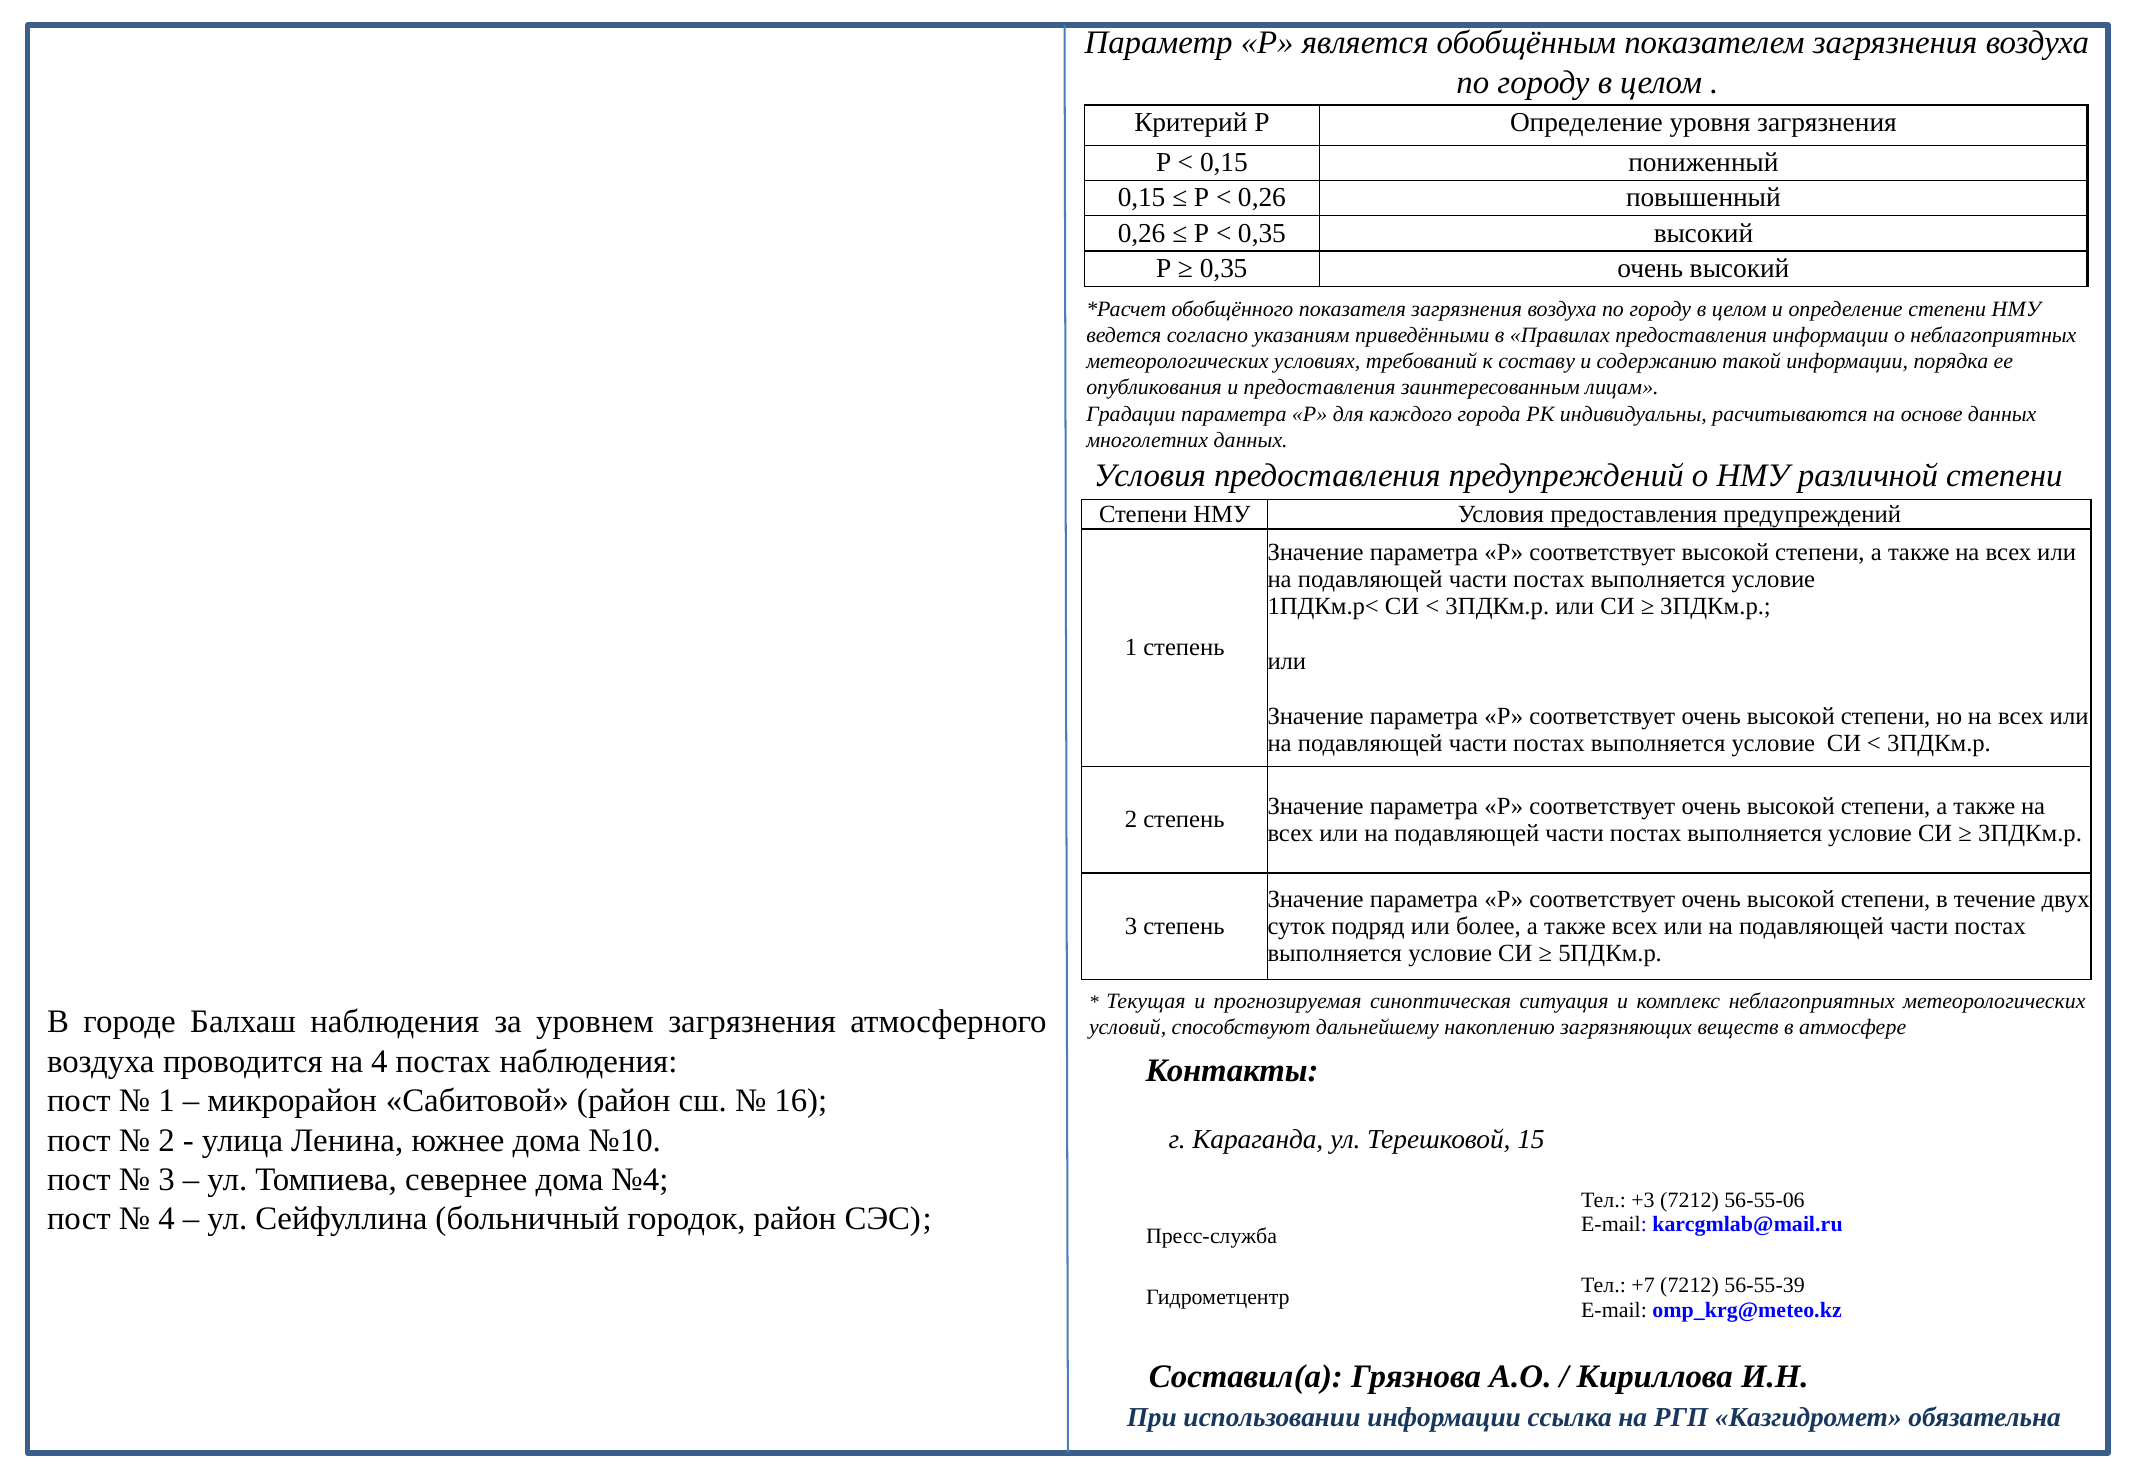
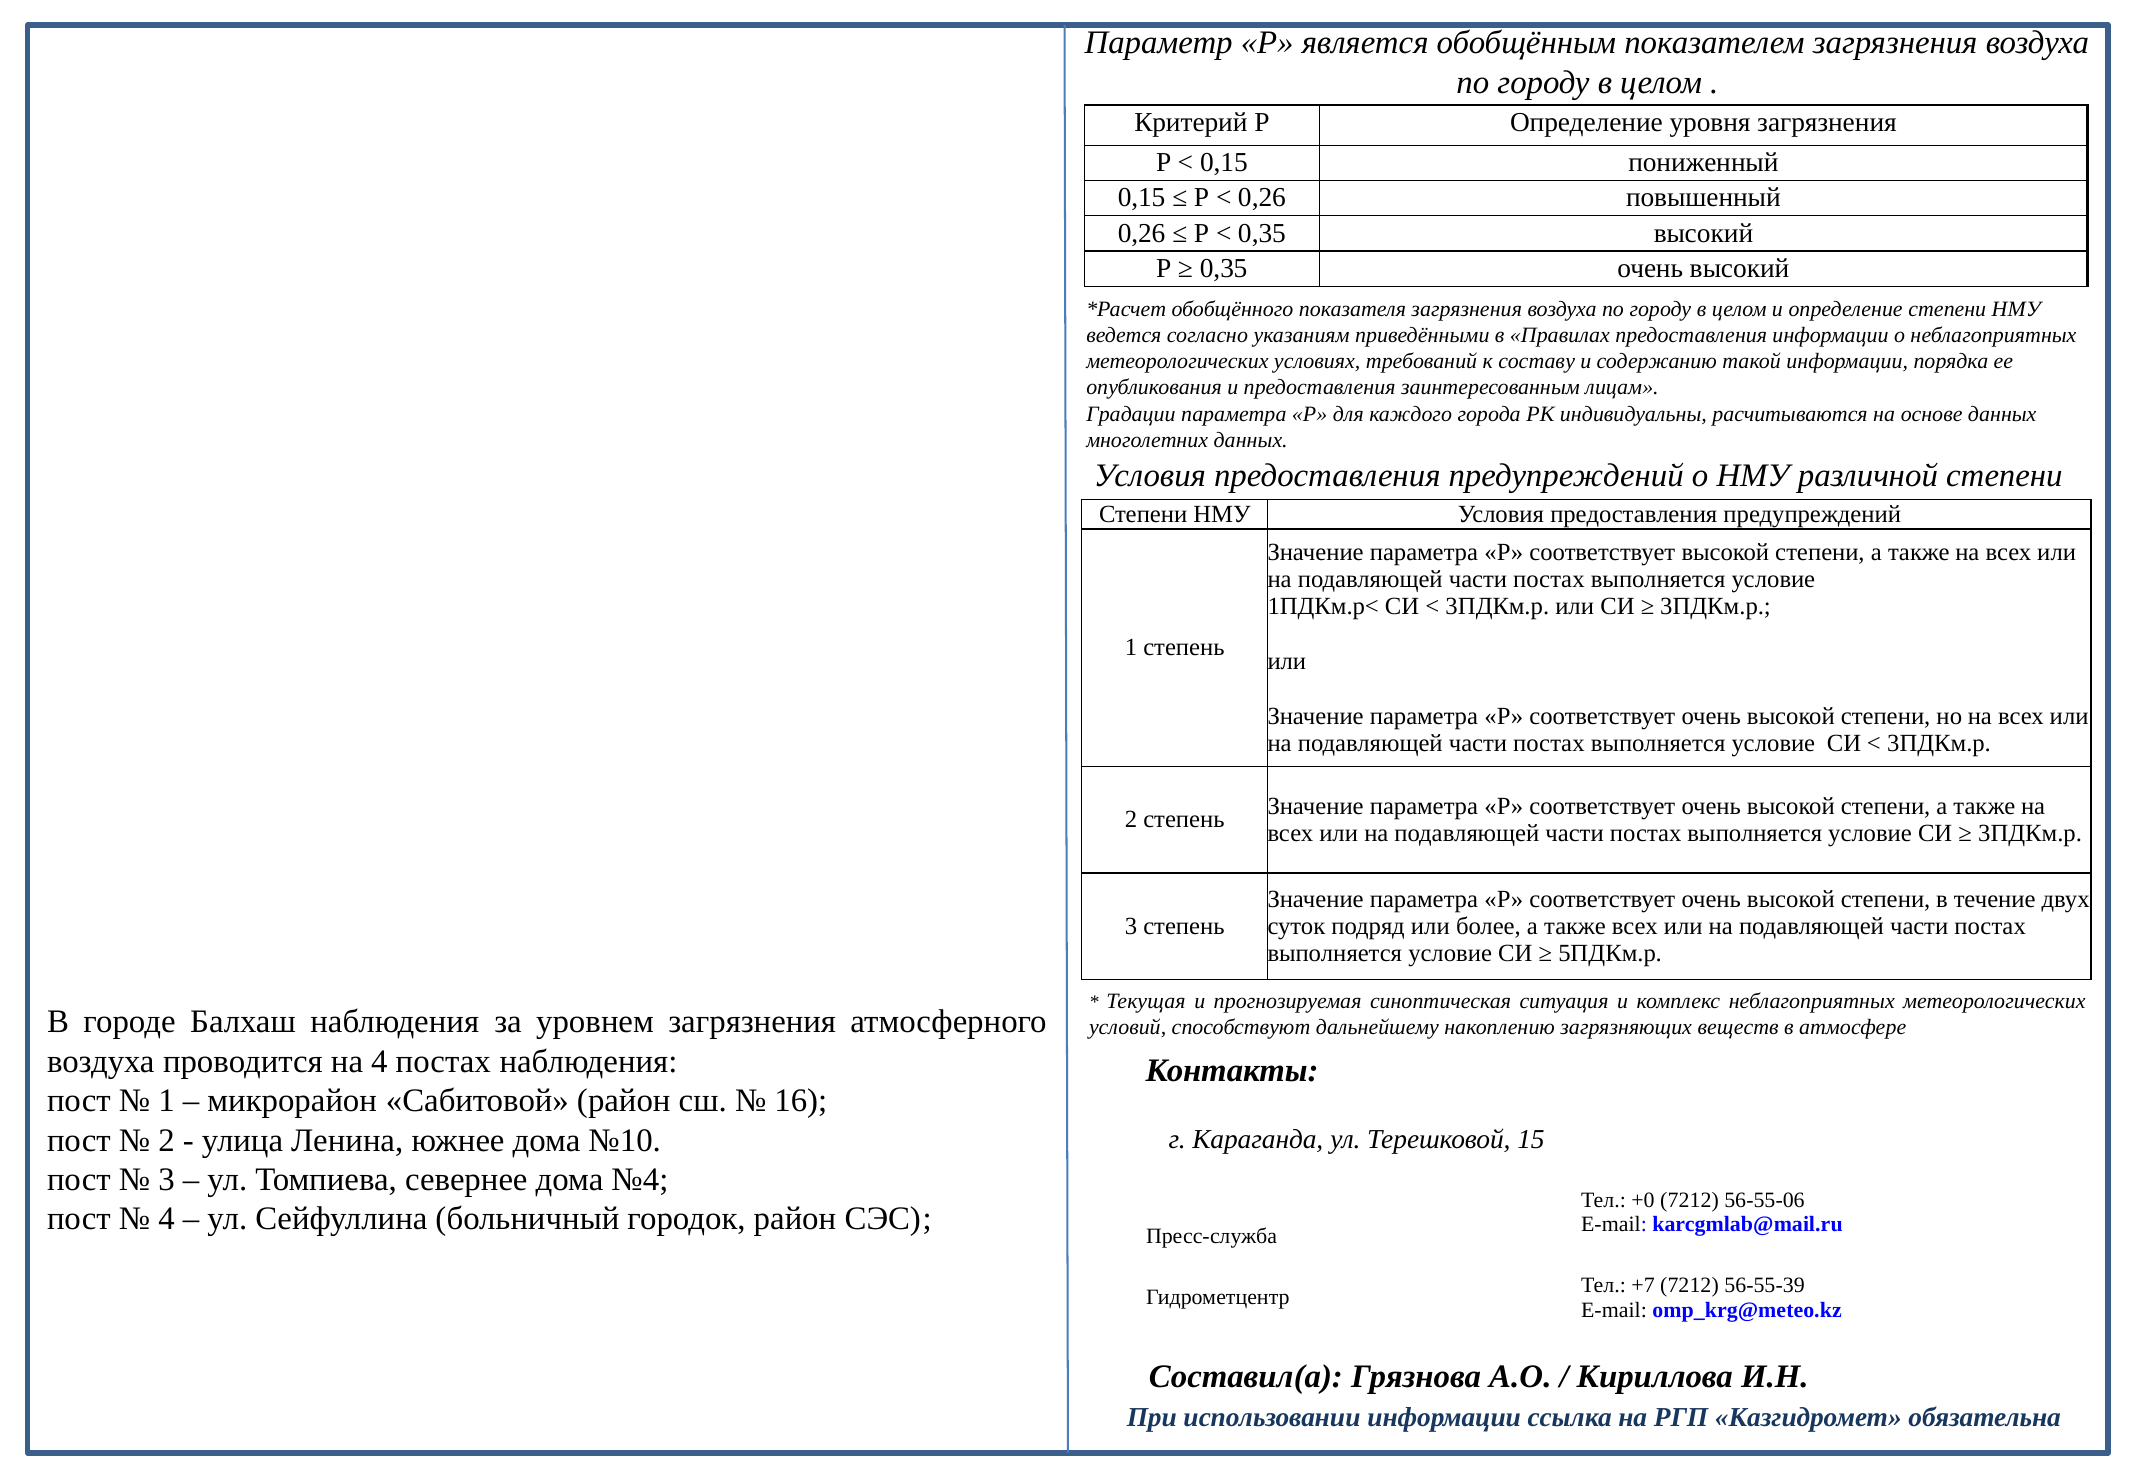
+3: +3 -> +0 (1643, 1201)
